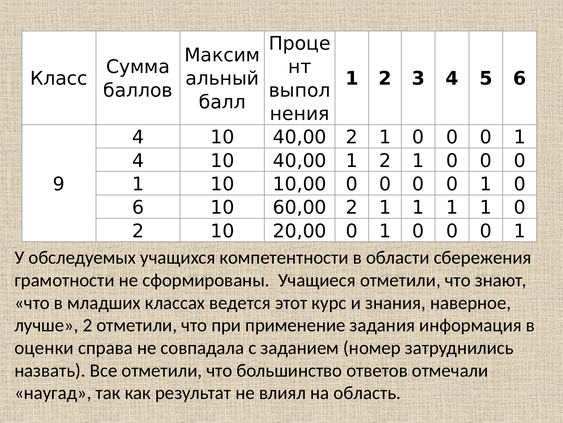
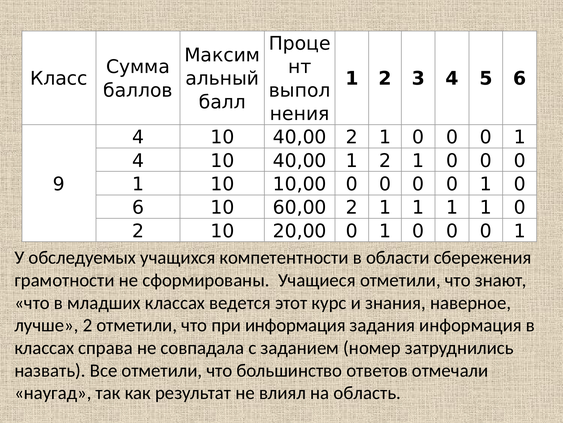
при применение: применение -> информация (295, 325)
оценки: оценки -> классах (44, 347)
